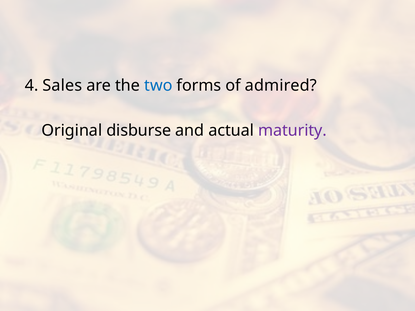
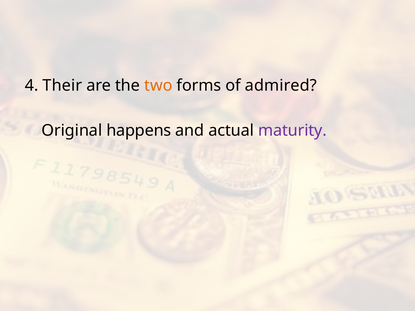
Sales: Sales -> Their (62, 86)
two colour: blue -> orange (158, 86)
disburse: disburse -> happens (139, 131)
